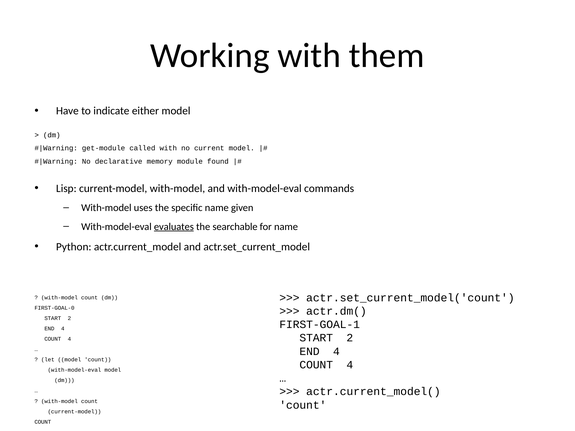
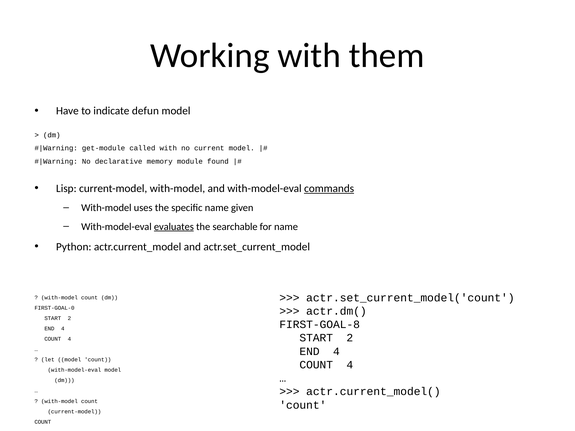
either: either -> defun (145, 111)
commands underline: none -> present (329, 189)
FIRST-GOAL-1: FIRST-GOAL-1 -> FIRST-GOAL-8 (320, 325)
